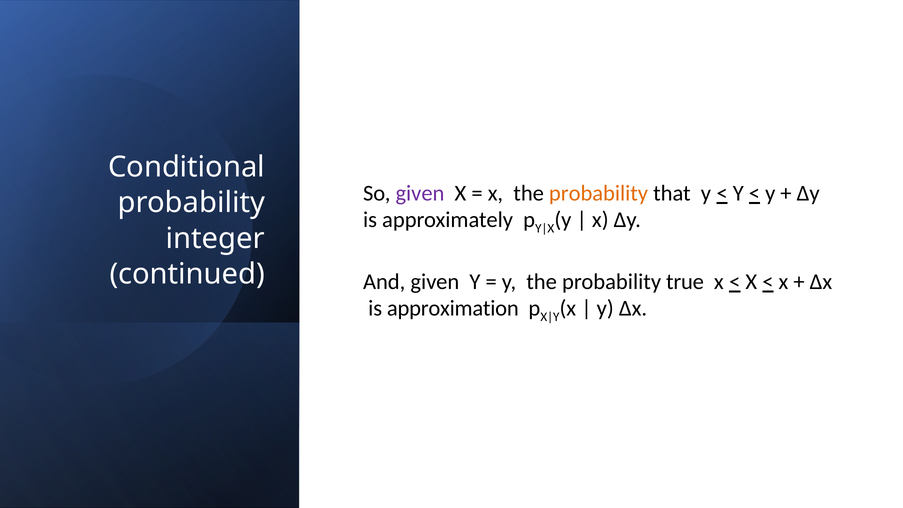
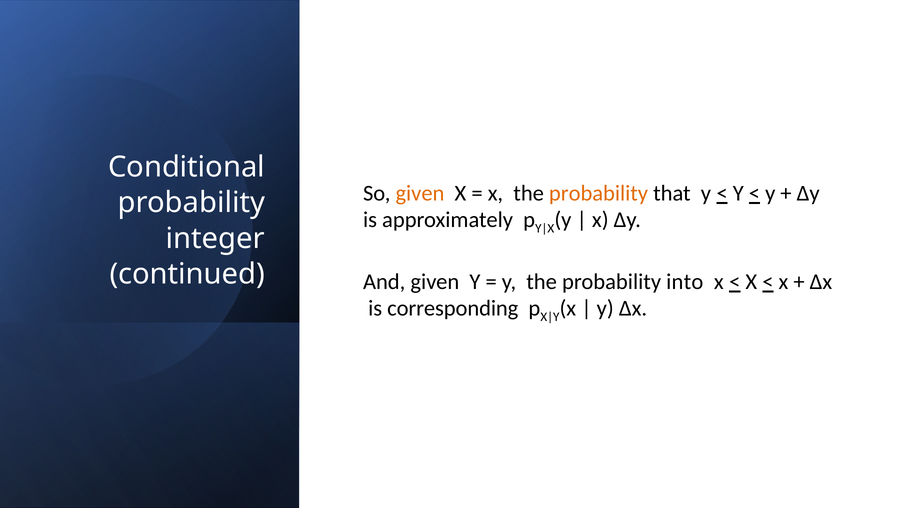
given colour: purple -> orange (420, 193)
true: true -> into (685, 282)
approximation: approximation -> corresponding (453, 308)
